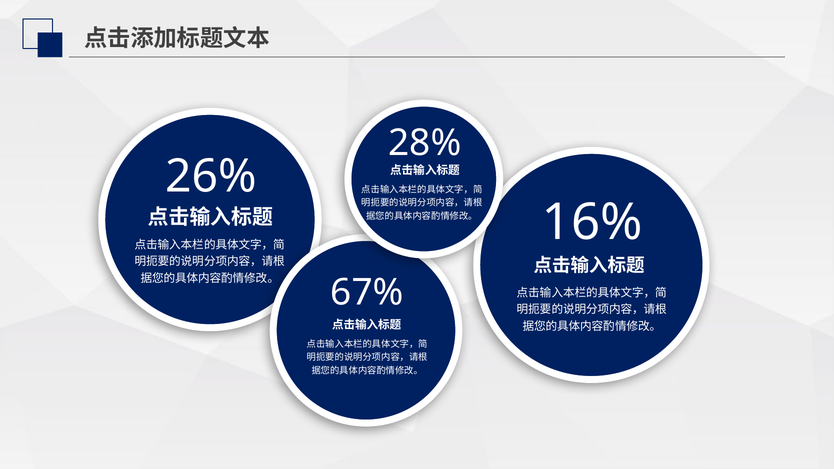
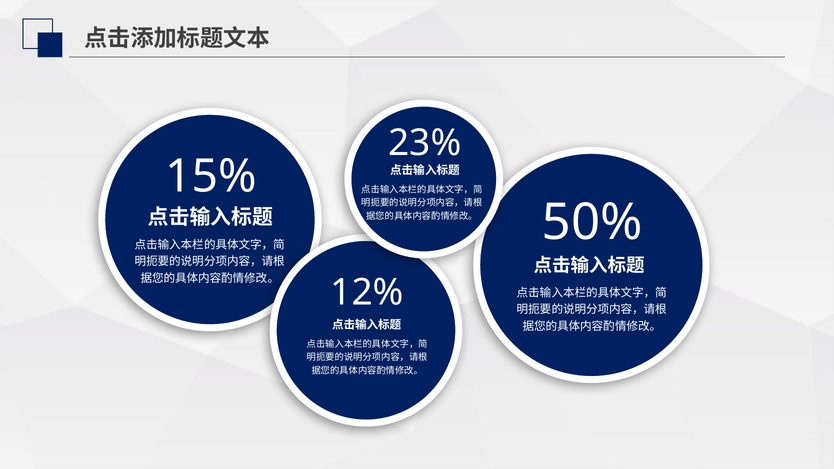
28%: 28% -> 23% (425, 143)
26%: 26% -> 15% (211, 177)
16%: 16% -> 50% (592, 223)
67%: 67% -> 12% (367, 293)
